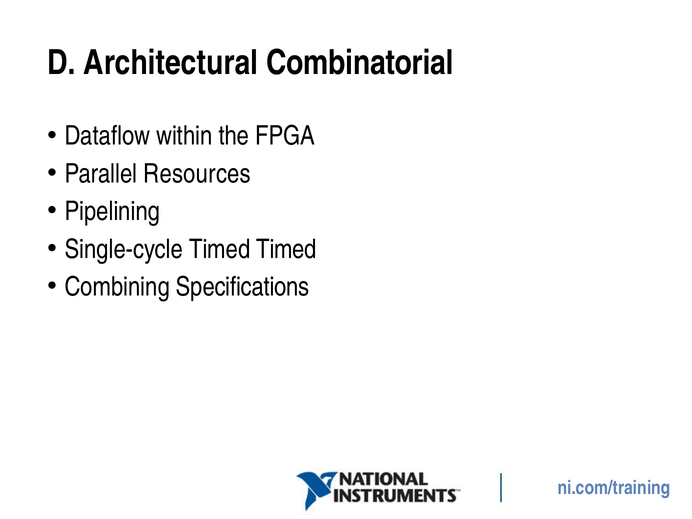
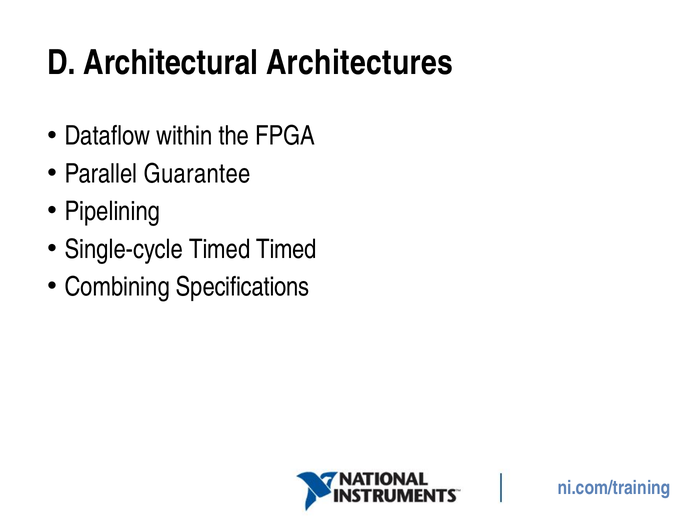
Combinatorial: Combinatorial -> Architectures (360, 63)
Resources: Resources -> Guarantee (197, 174)
